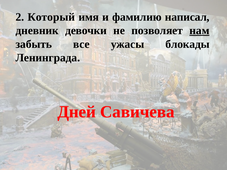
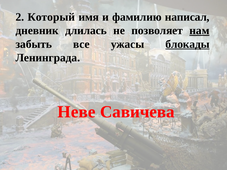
девочки: девочки -> длилась (86, 31)
блокады underline: none -> present (187, 44)
Дней: Дней -> Неве (76, 112)
